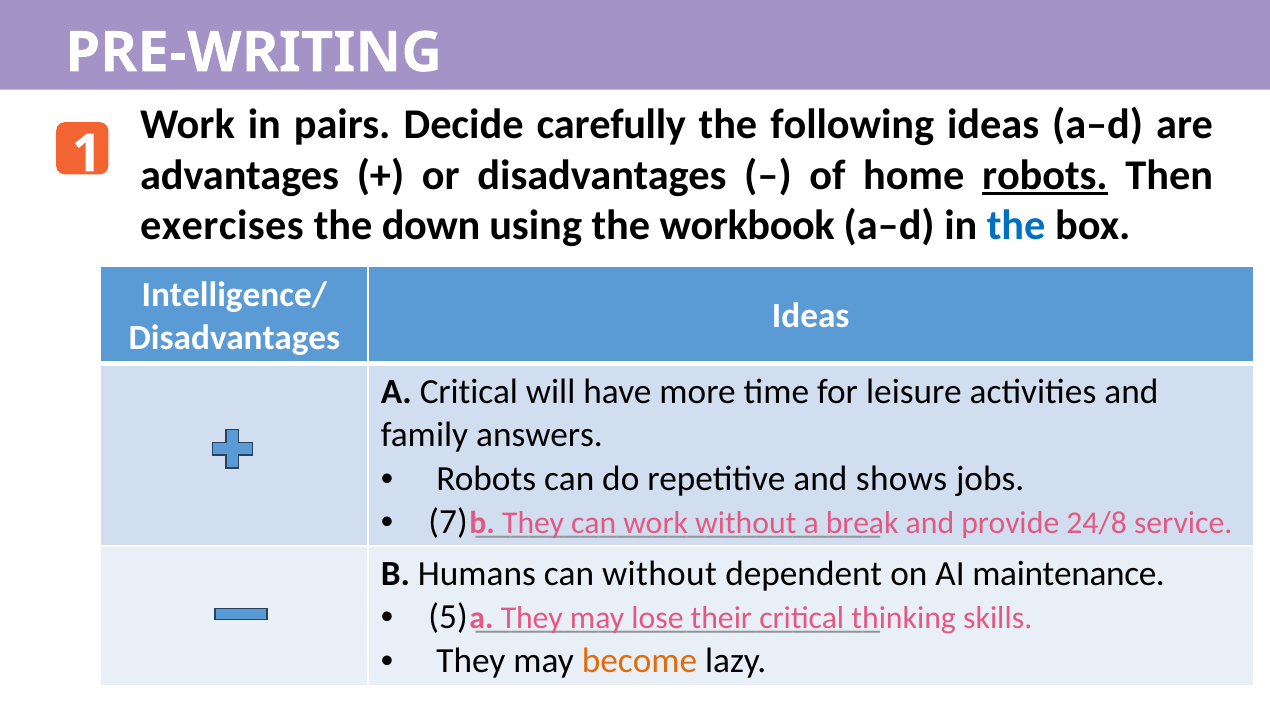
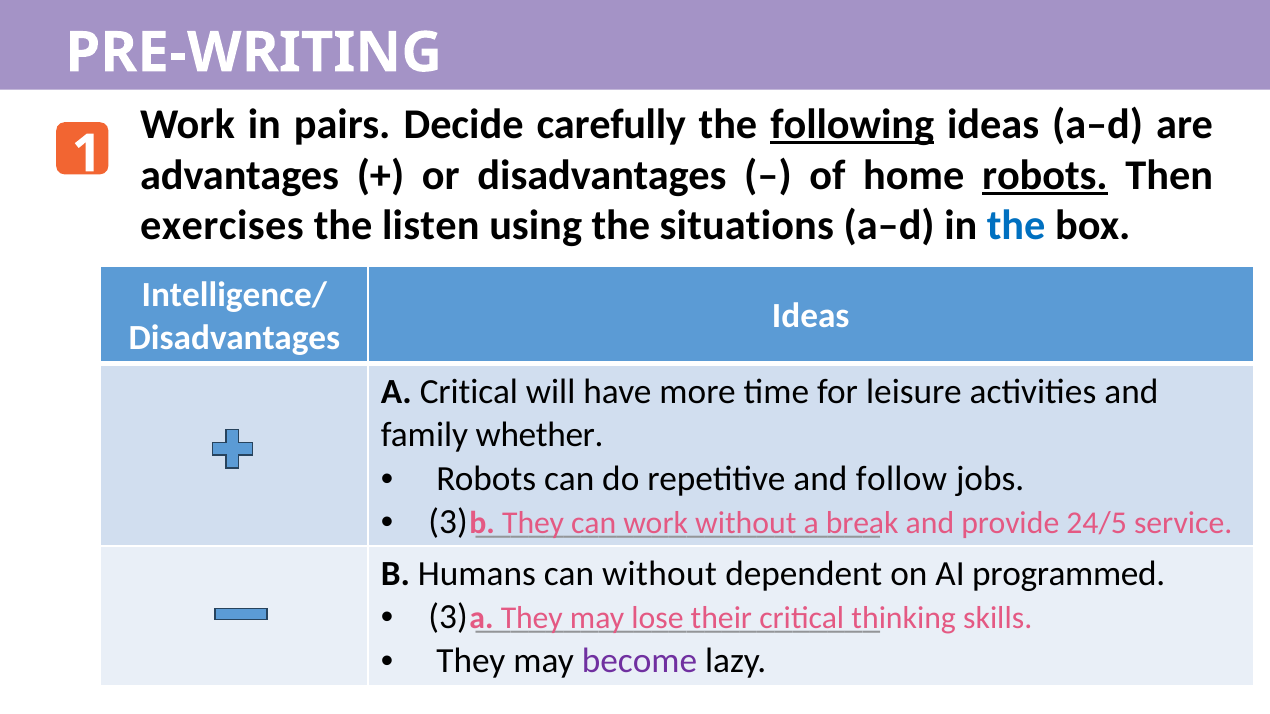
following underline: none -> present (852, 124)
down: down -> listen (431, 226)
workbook: workbook -> situations (747, 226)
answers: answers -> whether (540, 435)
shows: shows -> follow (902, 479)
7: 7 -> 3 (448, 522)
24/8: 24/8 -> 24/5 (1097, 524)
maintenance: maintenance -> programmed (1069, 574)
5: 5 -> 3 (448, 618)
become colour: orange -> purple (639, 661)
